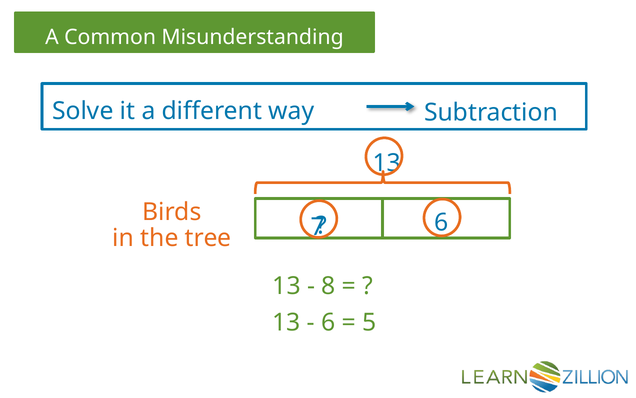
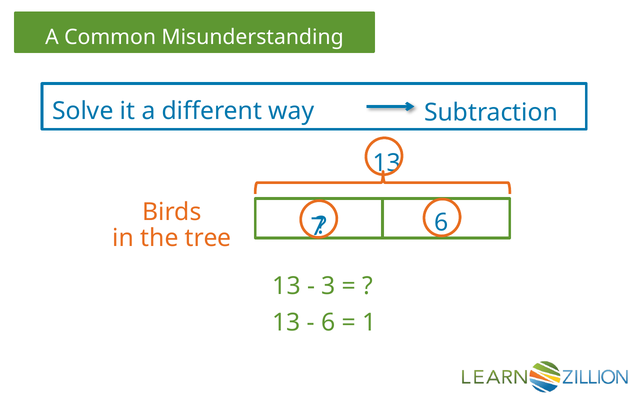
8: 8 -> 3 (328, 286)
5: 5 -> 1 (369, 322)
